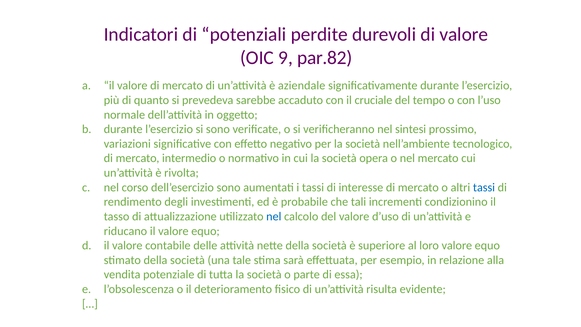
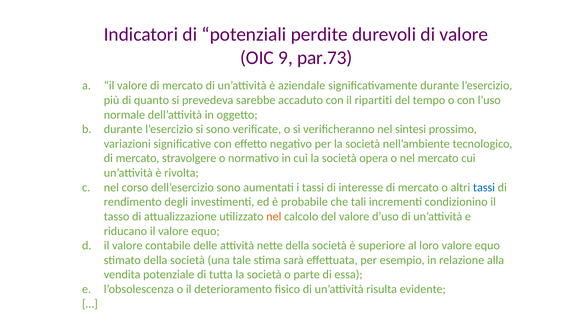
par.82: par.82 -> par.73 (325, 58)
cruciale: cruciale -> ripartiti (373, 100)
intermedio: intermedio -> stravolgere (189, 158)
nel colour: blue -> orange (274, 216)
